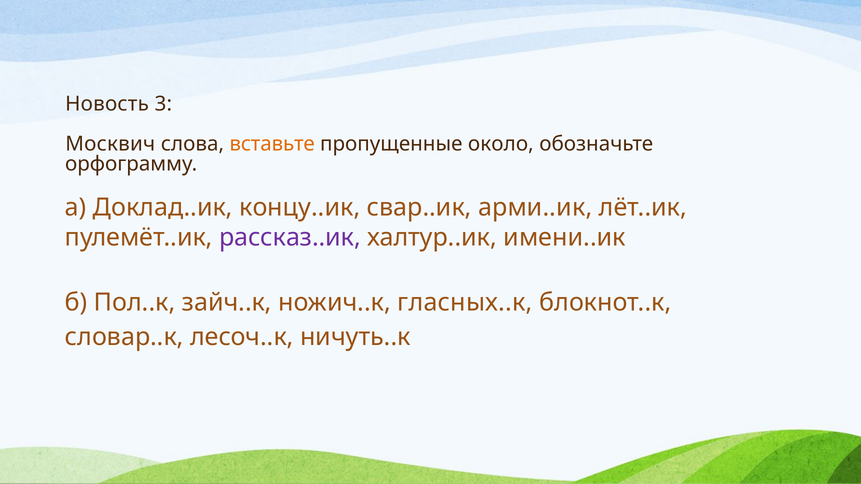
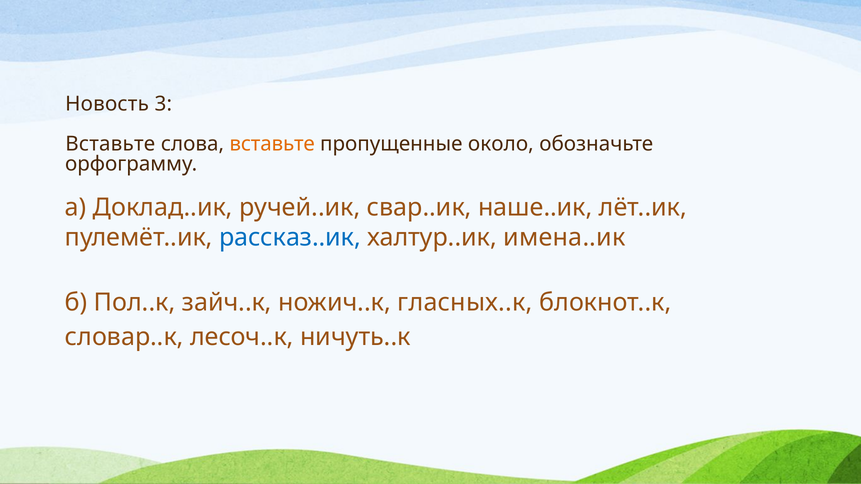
Москвич: Москвич -> Вставьте (110, 144)
концу..ик: концу..ик -> ручей..ик (300, 208)
арми..ик: арми..ик -> наше..ик (535, 208)
рассказ..ик colour: purple -> blue (290, 238)
имени..ик: имени..ик -> имена..ик (564, 238)
